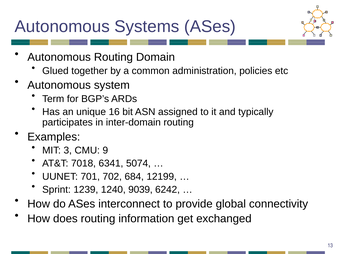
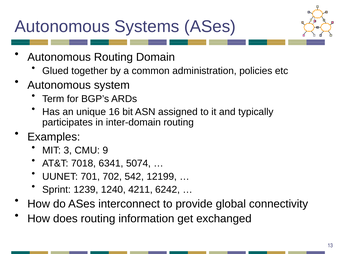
684: 684 -> 542 (134, 177)
9039: 9039 -> 4211 (140, 190)
